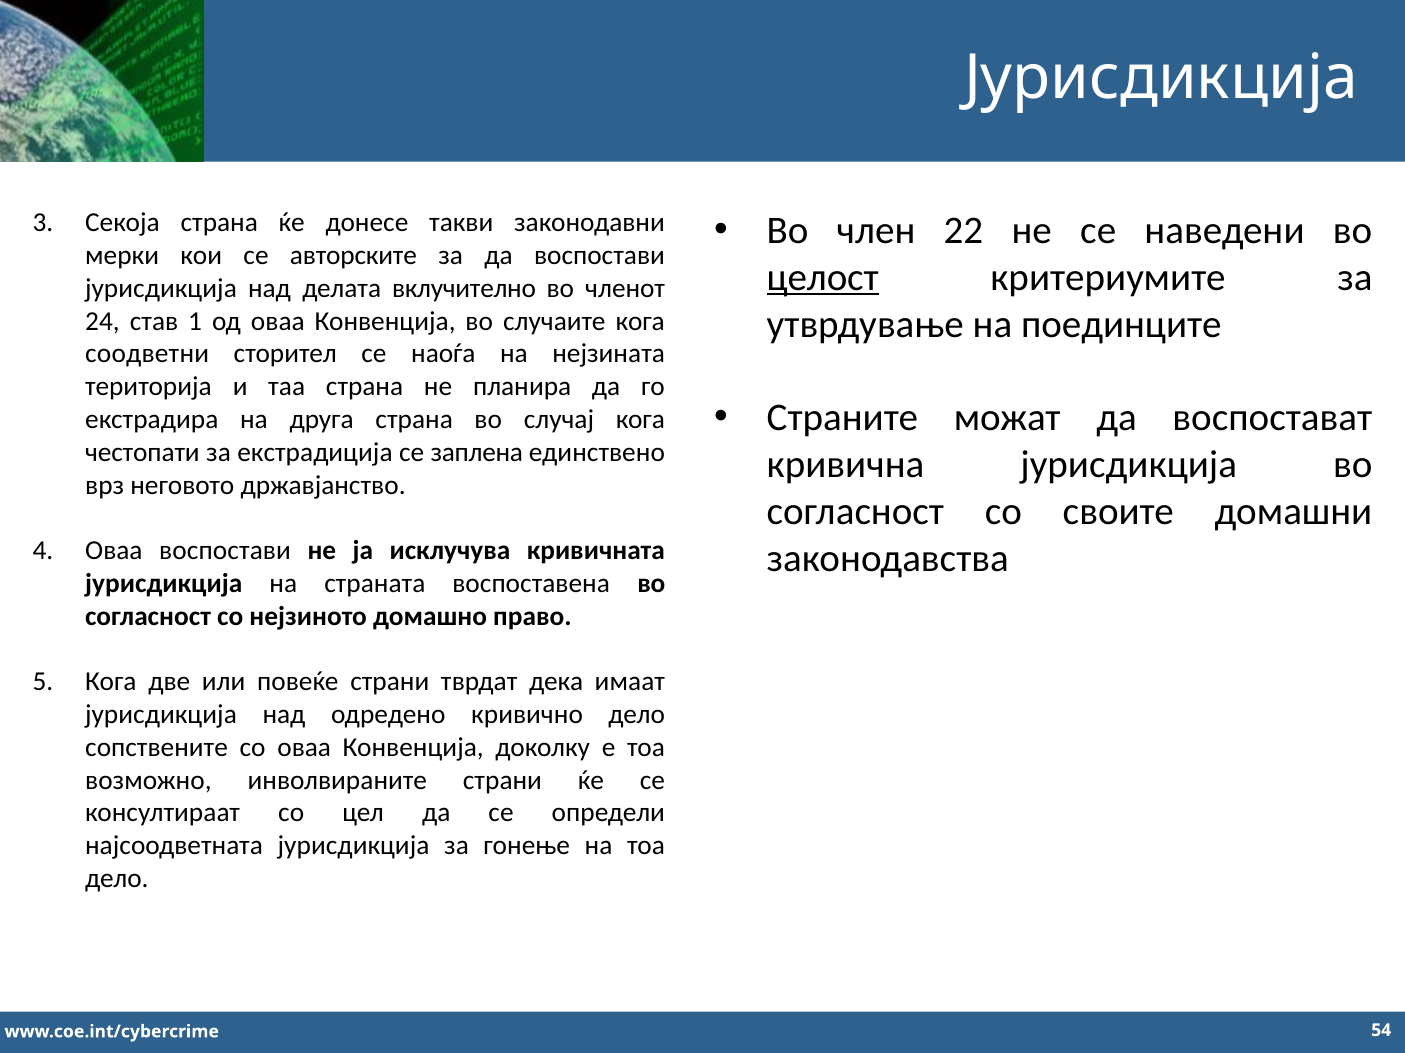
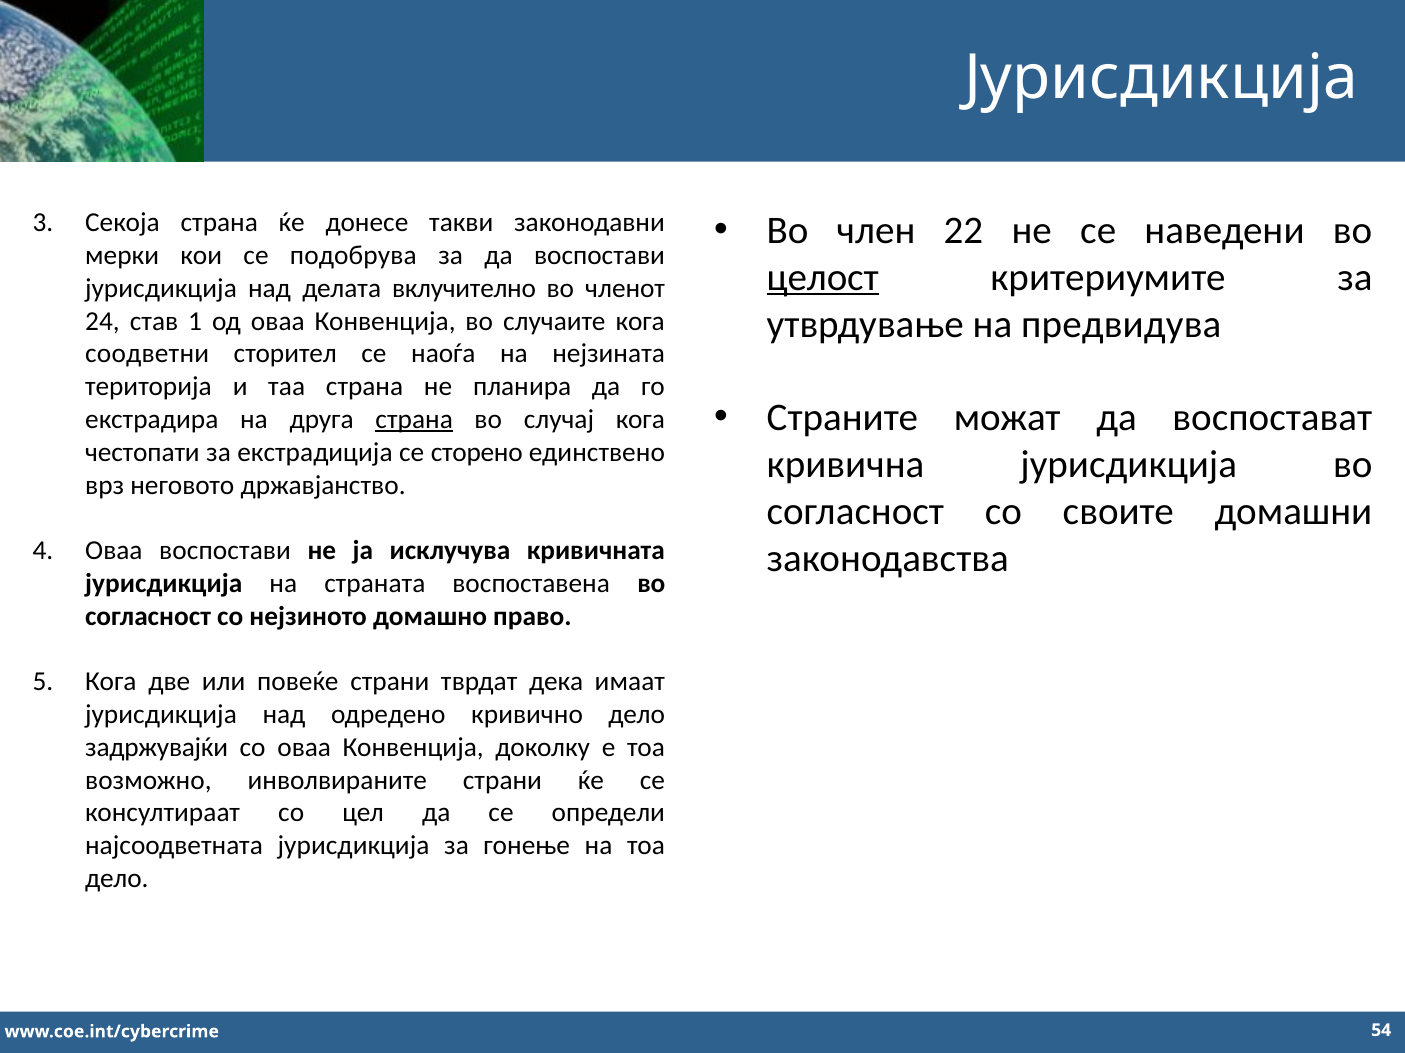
авторските: авторските -> подобрува (353, 256)
поединците: поединците -> предвидува (1121, 325)
страна underline: none -> present (414, 420)
заплена: заплена -> сторено (477, 453)
сопствените: сопствените -> задржувајќи (157, 748)
